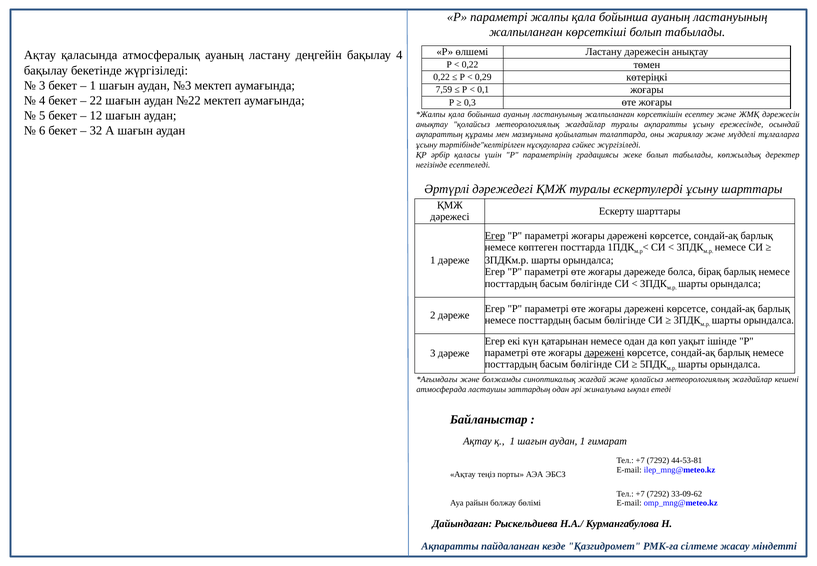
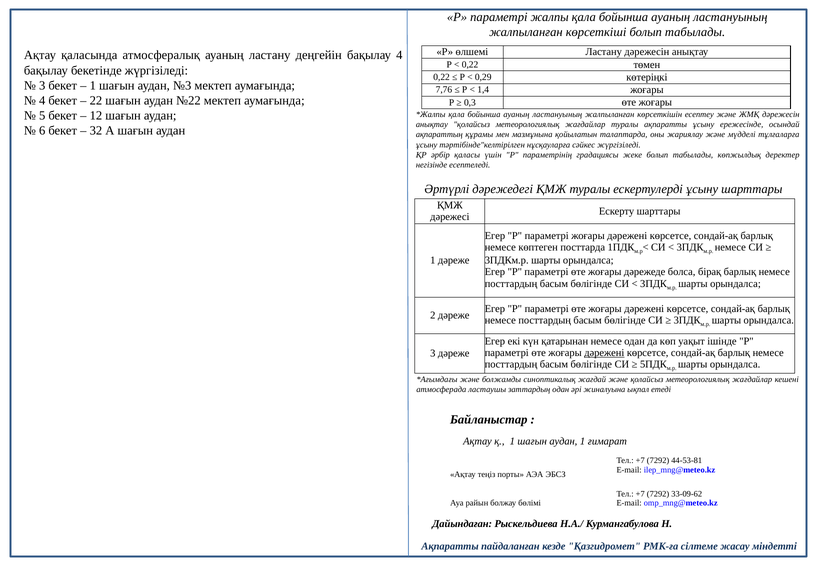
7,59: 7,59 -> 7,76 (444, 90)
0,1: 0,1 -> 1,4 (483, 90)
Егер underline: present -> none (495, 236)
